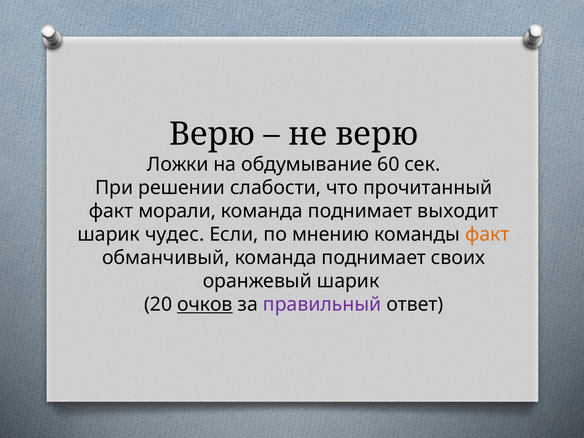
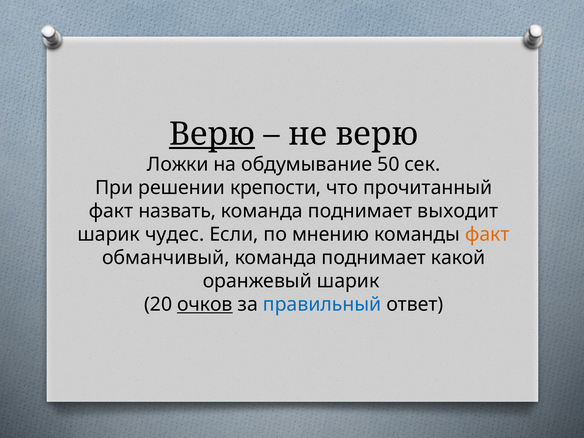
Верю underline: none -> present (212, 134)
60: 60 -> 50 (388, 164)
слабости: слабости -> крепости (276, 188)
морали: морали -> назвать (177, 211)
своих: своих -> какой (458, 258)
правильный colour: purple -> blue (322, 304)
